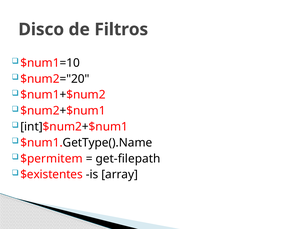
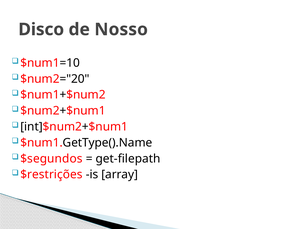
Filtros: Filtros -> Nosso (121, 29)
$permitem: $permitem -> $segundos (51, 158)
$existentes: $existentes -> $restrições (51, 174)
